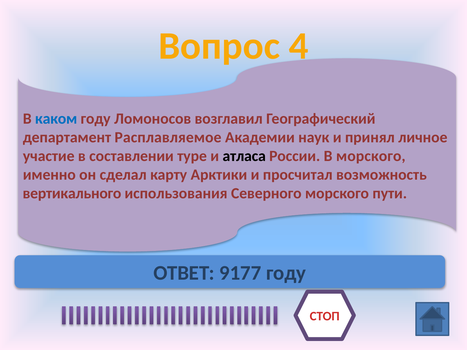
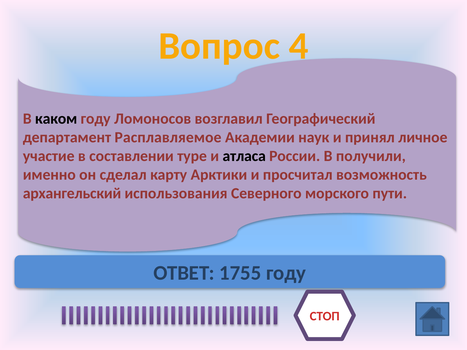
каком colour: blue -> black (56, 119)
В морского: морского -> получили (371, 156)
вертикального: вертикального -> архангельский (72, 194)
9177: 9177 -> 1755 (240, 273)
